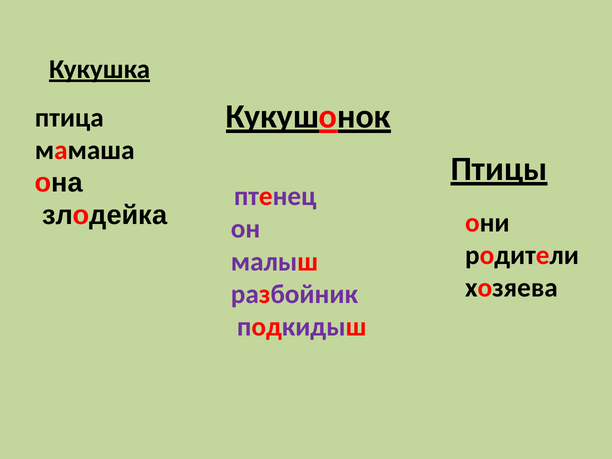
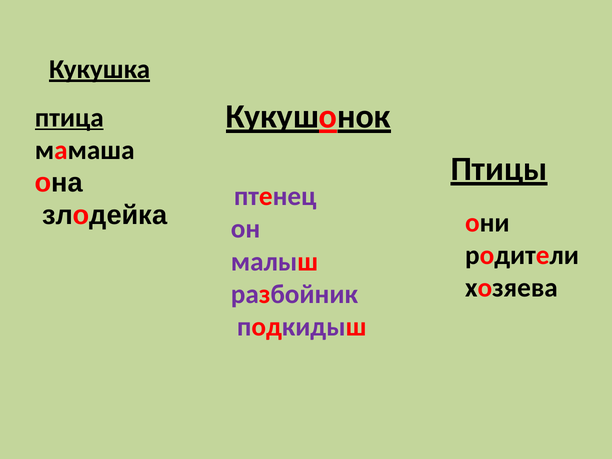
птица underline: none -> present (69, 118)
